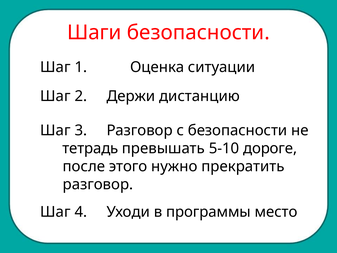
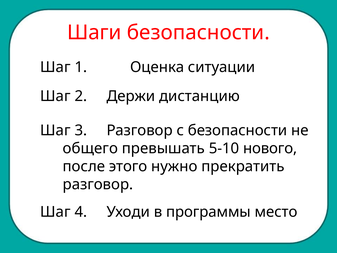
тетрадь: тетрадь -> общего (90, 148)
дороге: дороге -> нового (270, 148)
